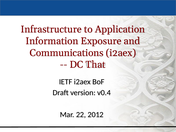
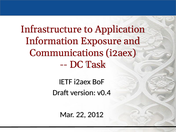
That: That -> Task (96, 65)
